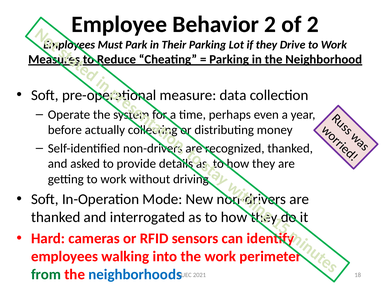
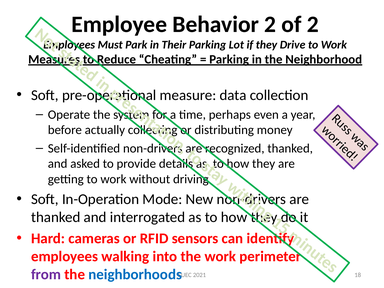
from colour: green -> purple (46, 274)
